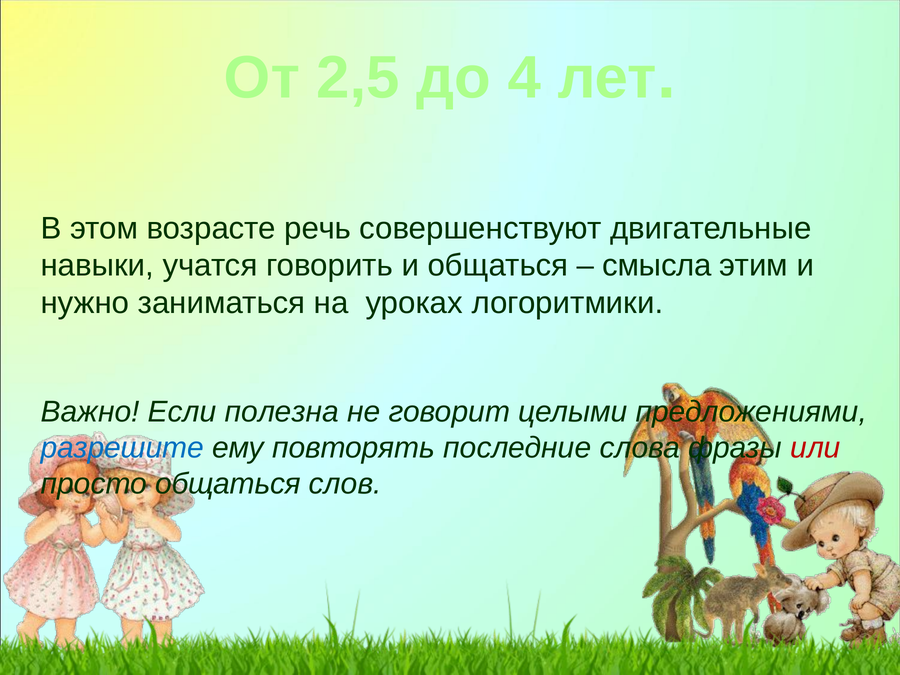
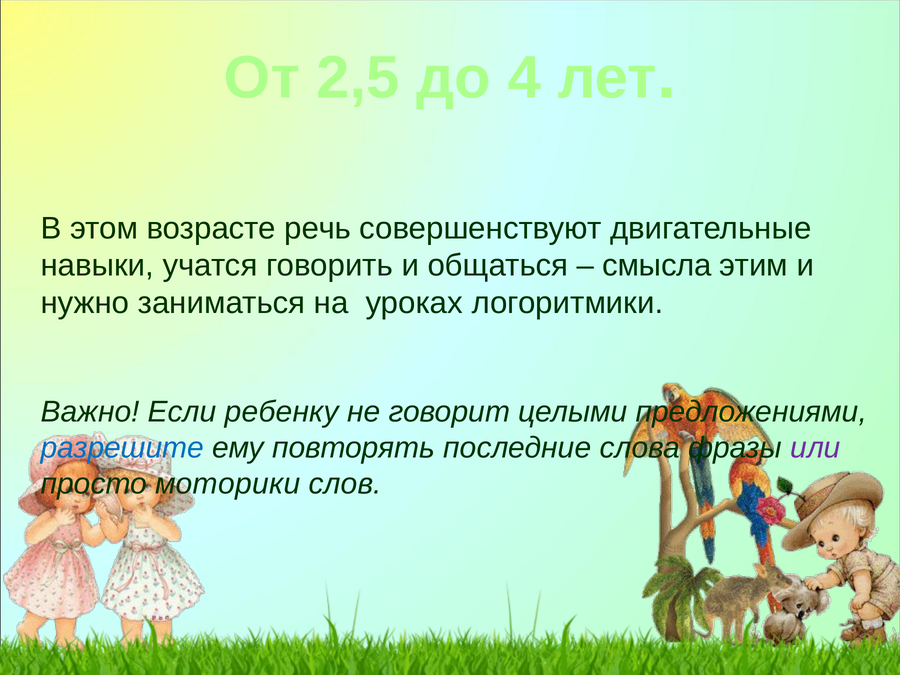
полезна: полезна -> ребенку (282, 412)
или colour: red -> purple (815, 448)
просто общаться: общаться -> моторики (228, 484)
